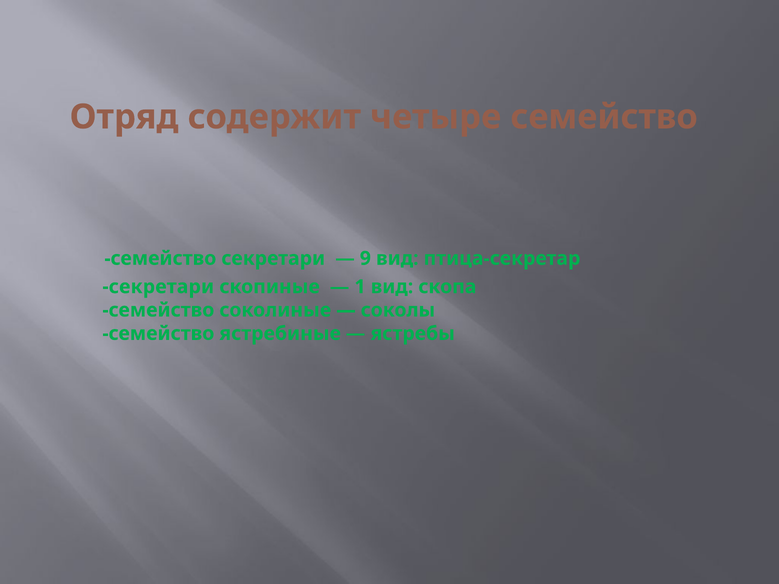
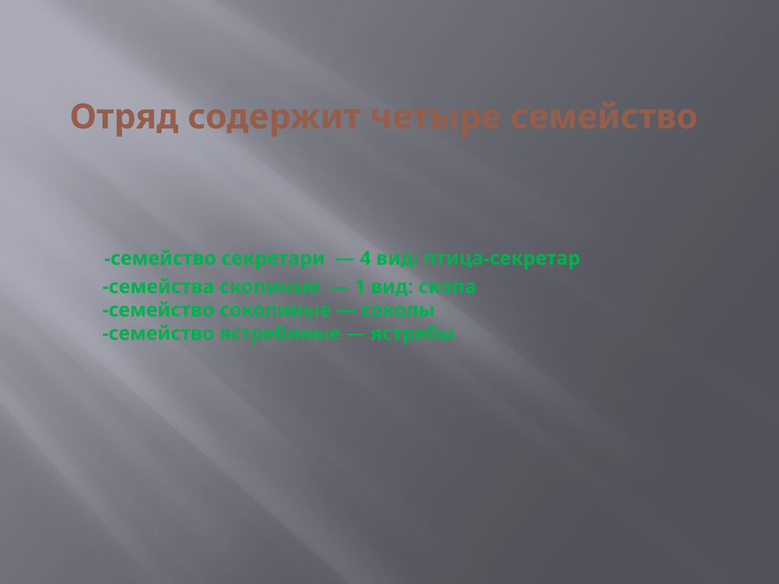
9: 9 -> 4 (365, 258)
секретари: секретари -> семейства (158, 287)
